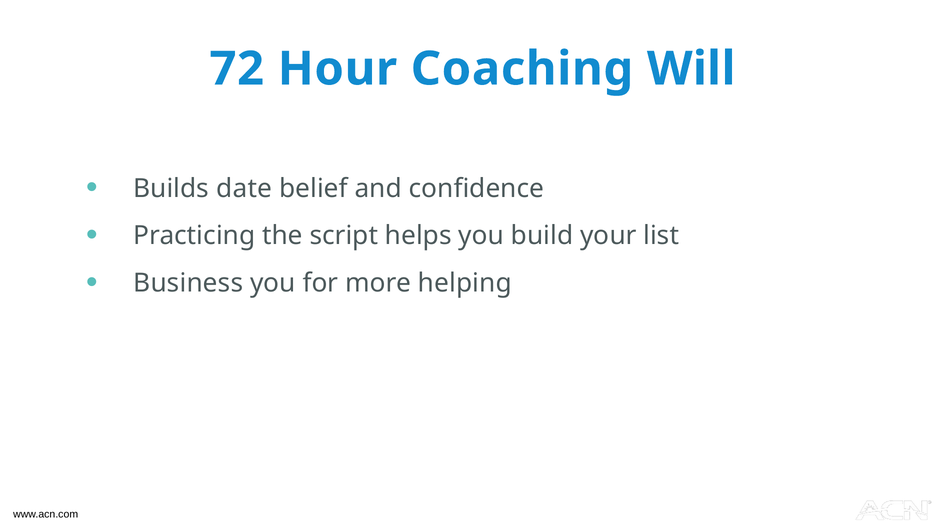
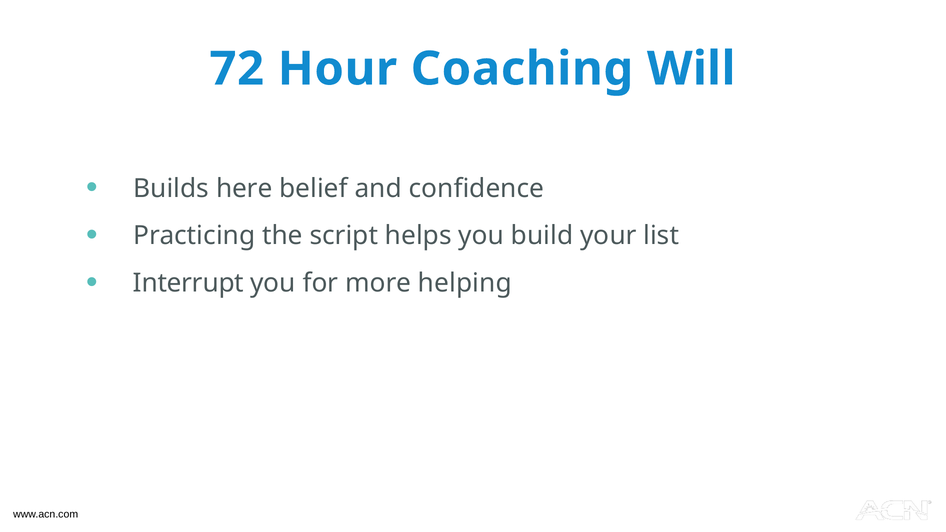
date: date -> here (244, 189)
Business: Business -> Interrupt (188, 283)
